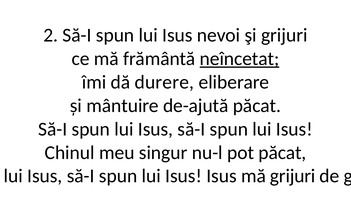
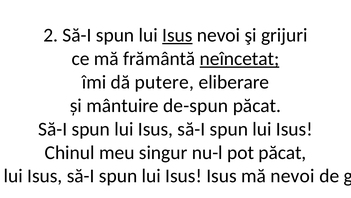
Isus underline: none -> present (177, 35)
durere: durere -> putere (164, 82)
de-ajută: de-ajută -> de-spun (196, 105)
mă grijuri: grijuri -> nevoi (292, 176)
